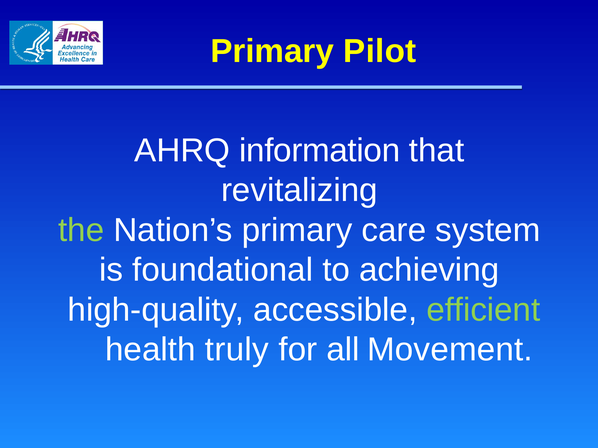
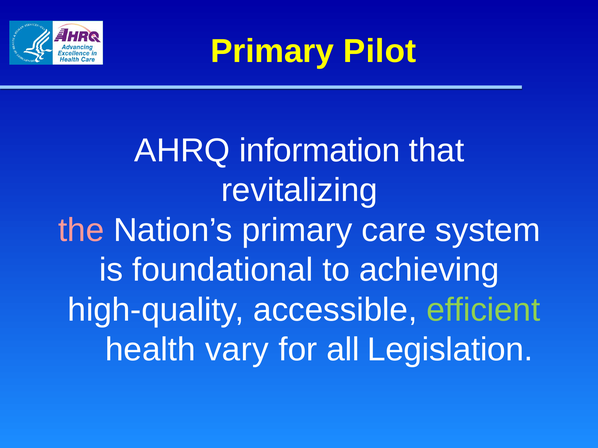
the colour: light green -> pink (81, 230)
truly: truly -> vary (237, 350)
Movement: Movement -> Legislation (450, 350)
